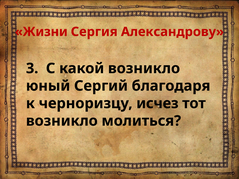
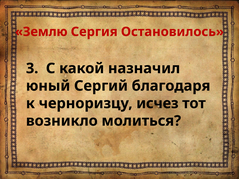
Жизни: Жизни -> Землю (41, 32)
Александрову: Александрову -> Остановилось (172, 32)
какой возникло: возникло -> назначил (144, 68)
